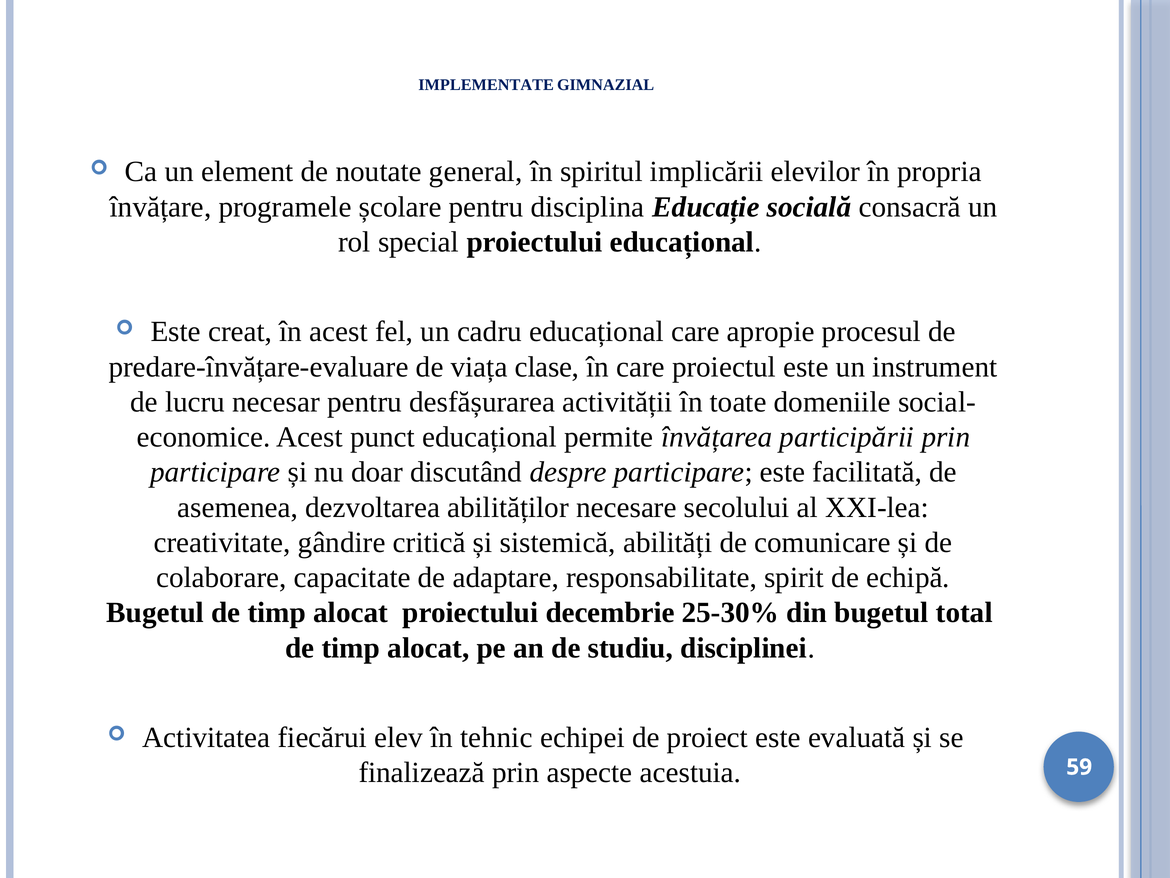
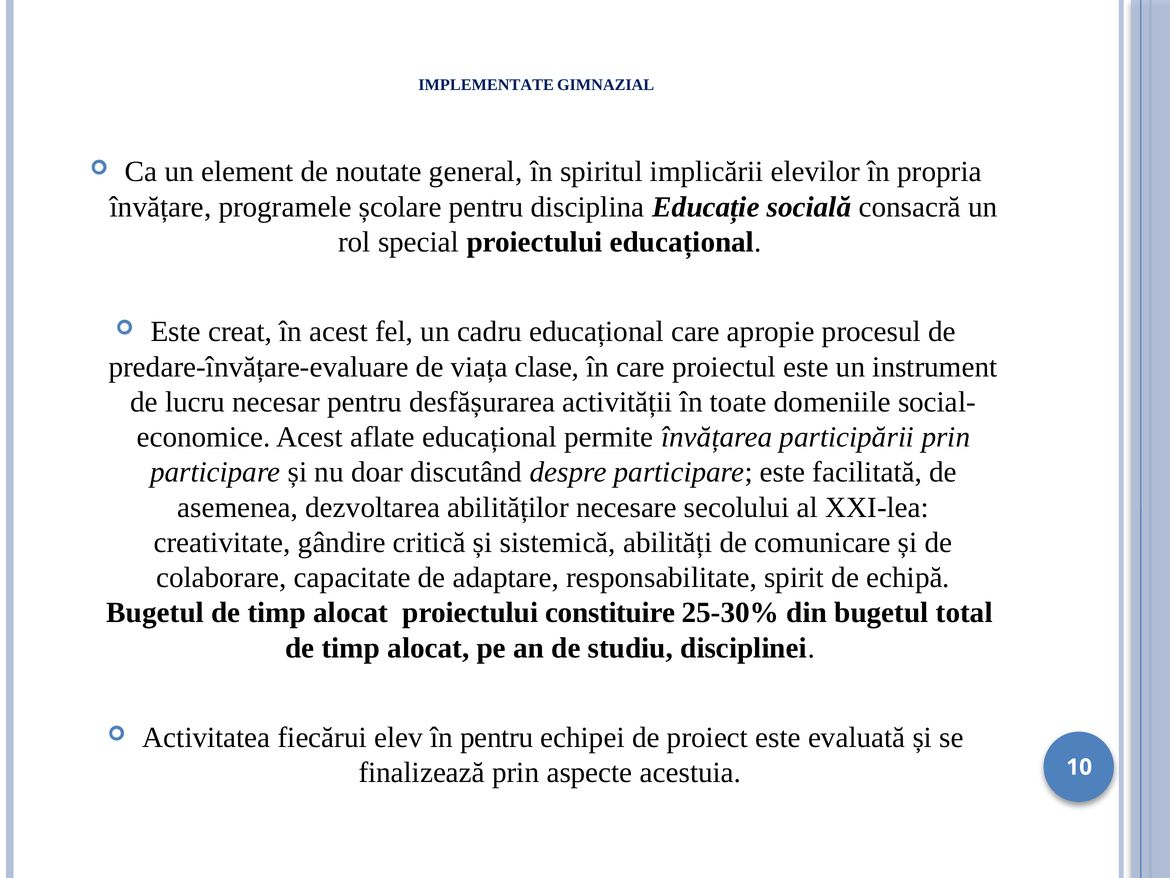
punct: punct -> aflate (382, 437)
decembrie: decembrie -> constituire (610, 612)
în tehnic: tehnic -> pentru (497, 737)
59: 59 -> 10 (1079, 767)
